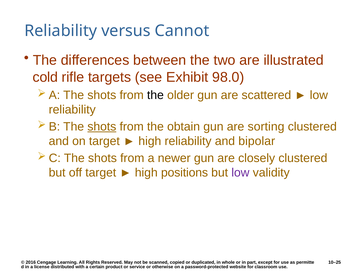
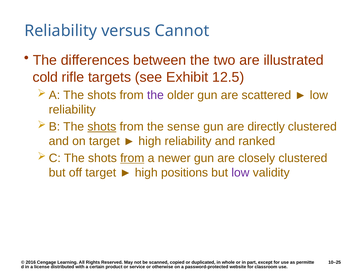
98.0: 98.0 -> 12.5 (228, 77)
the colour: black -> purple (155, 95)
obtain: obtain -> sense (184, 126)
sorting: sorting -> directly (266, 126)
bipolar: bipolar -> ranked (257, 141)
from underline: none -> present (132, 158)
